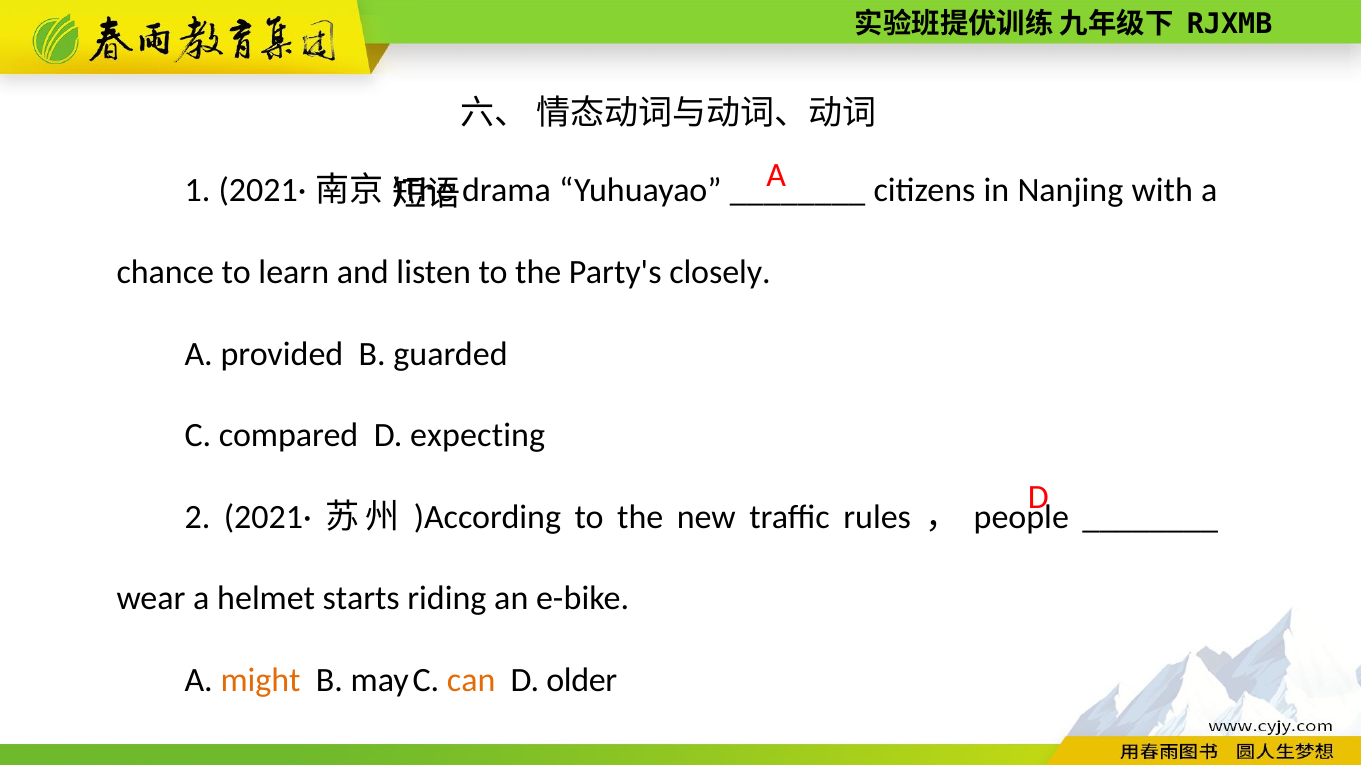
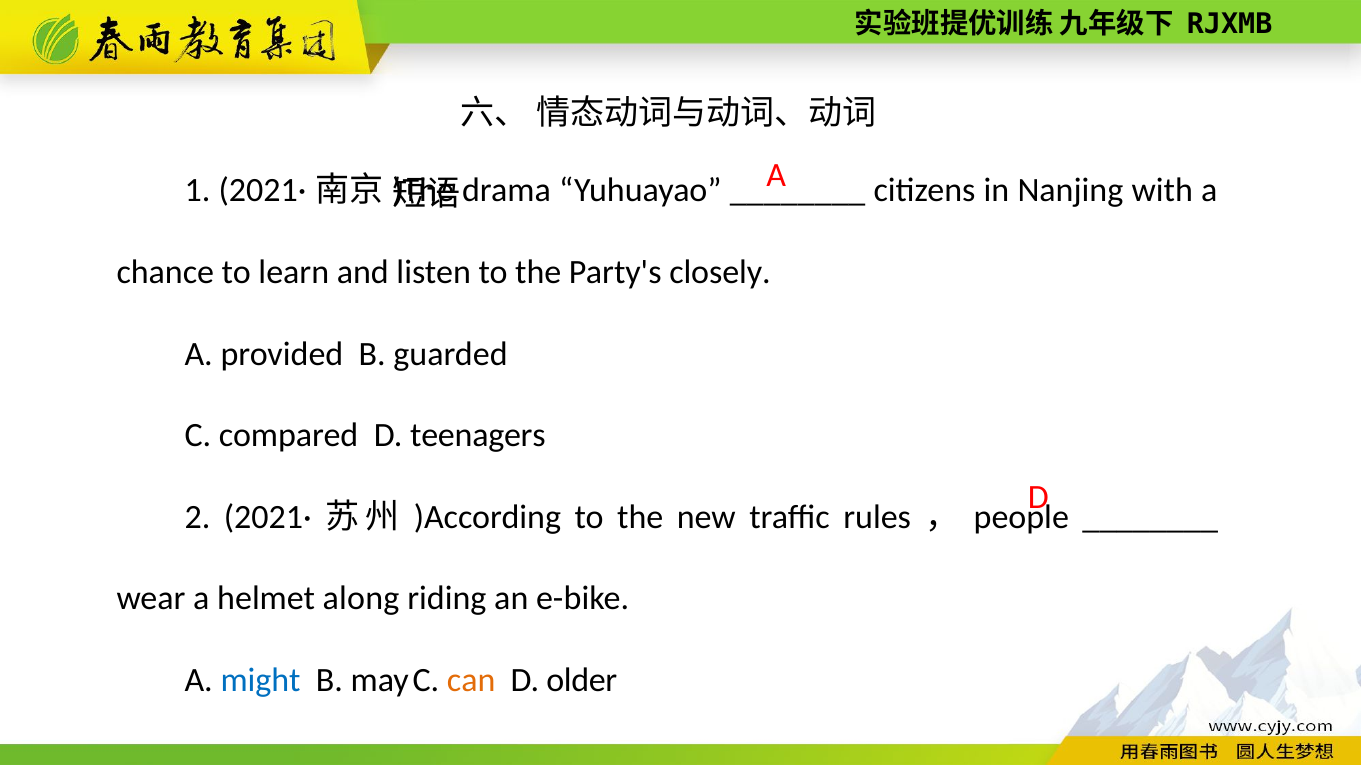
expecting: expecting -> teenagers (478, 436)
starts: starts -> along (361, 599)
might colour: orange -> blue (261, 681)
